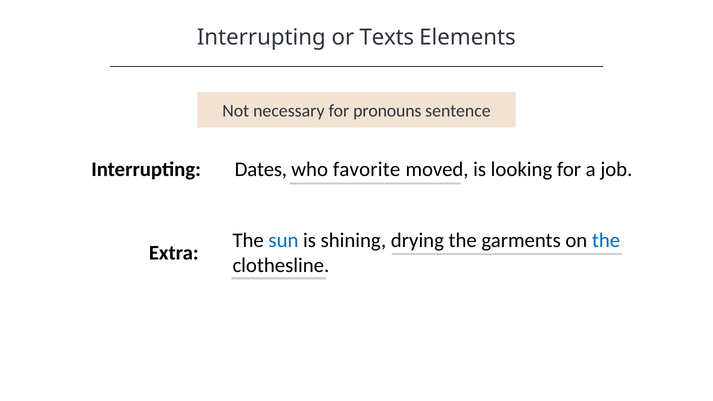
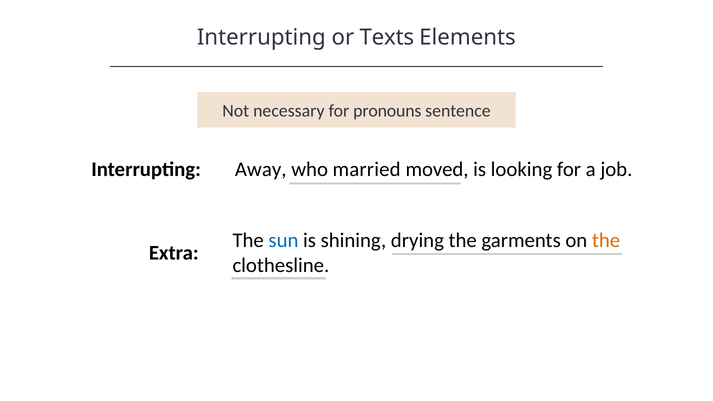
Dates: Dates -> Away (261, 170)
favorite: favorite -> married (367, 170)
the colour: blue -> orange (606, 240)
